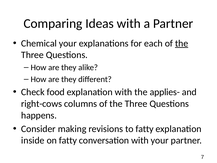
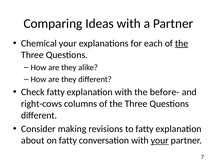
Check food: food -> fatty (56, 92)
applies-: applies- -> before- (165, 92)
happens: happens -> different (39, 115)
inside: inside -> about (33, 140)
your underline: none -> present (160, 140)
